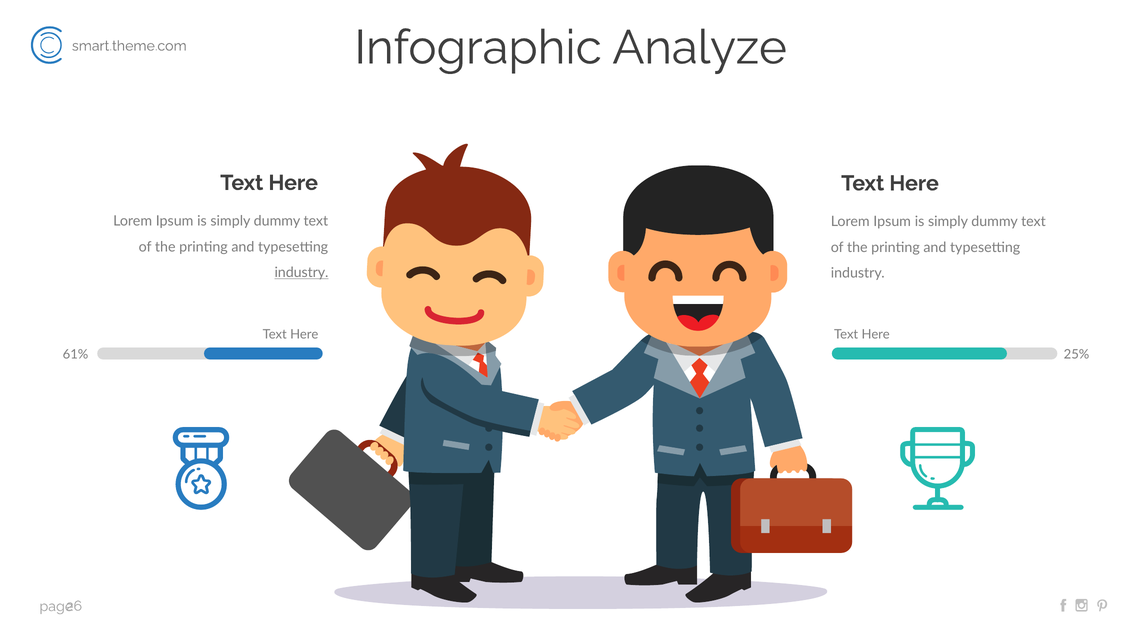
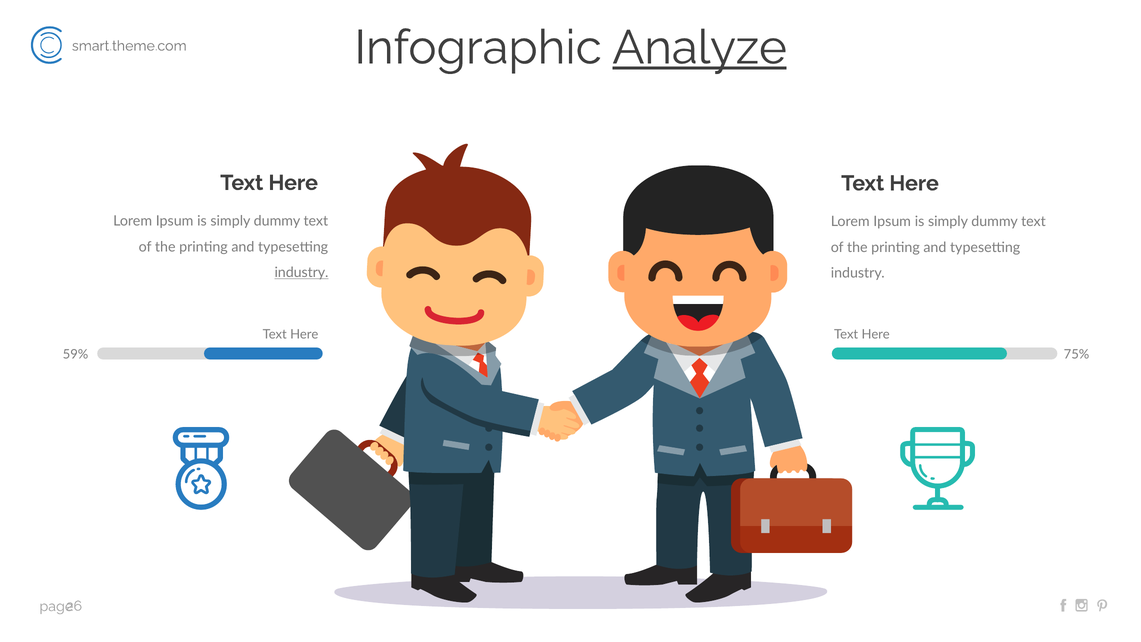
Analyze underline: none -> present (700, 48)
61%: 61% -> 59% (76, 354)
25%: 25% -> 75% (1077, 354)
